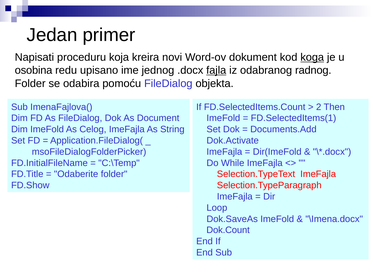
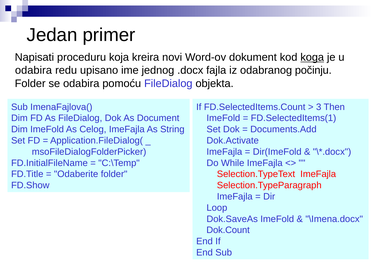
osobina: osobina -> odabira (33, 70)
fajla underline: present -> none (216, 70)
radnog: radnog -> počinju (313, 70)
2: 2 -> 3 (319, 107)
